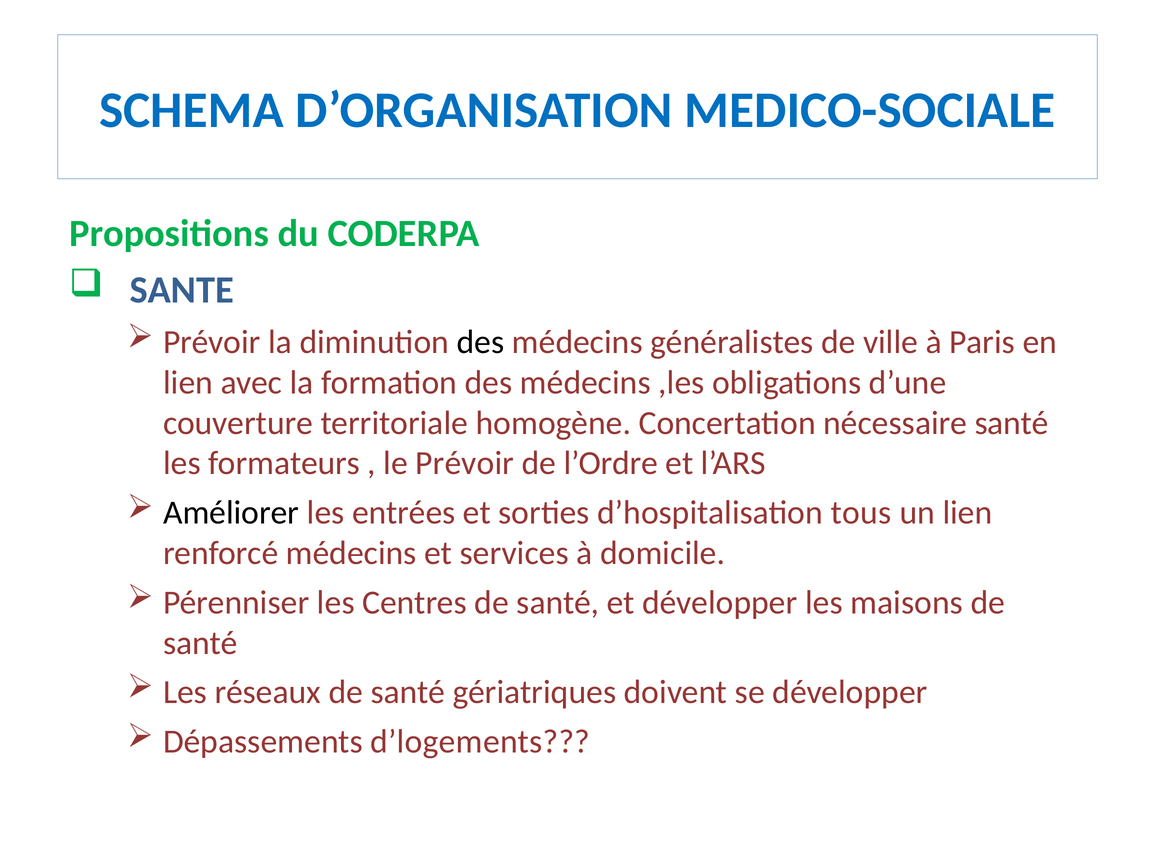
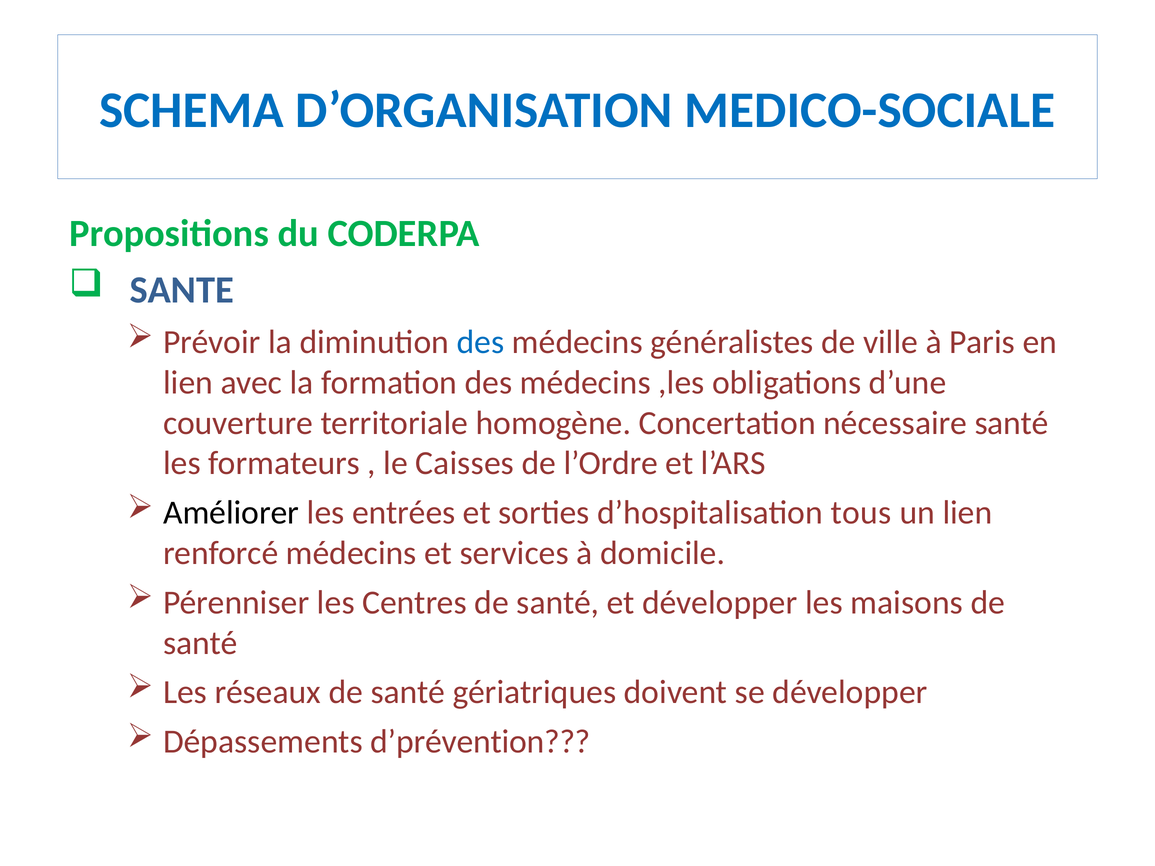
des colour: black -> blue (480, 342)
le Prévoir: Prévoir -> Caisses (465, 463)
d’logements: d’logements -> d’prévention (480, 742)
